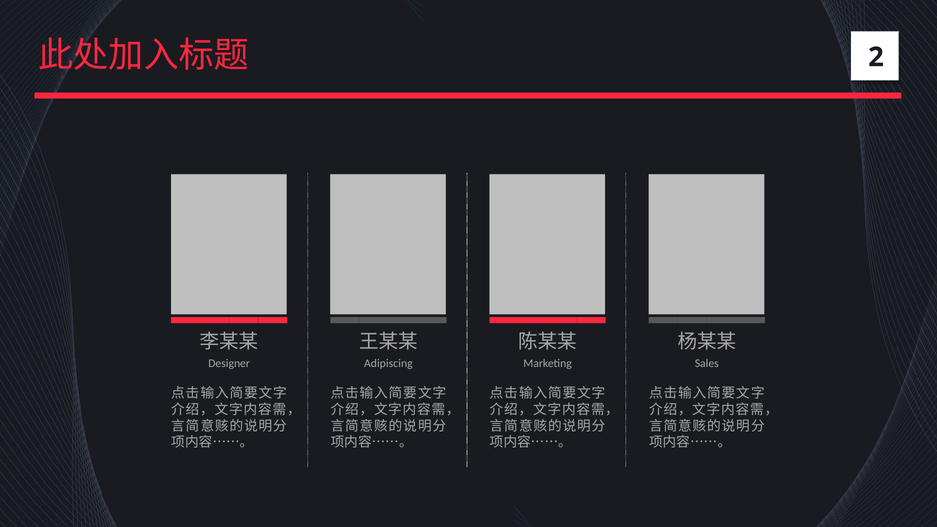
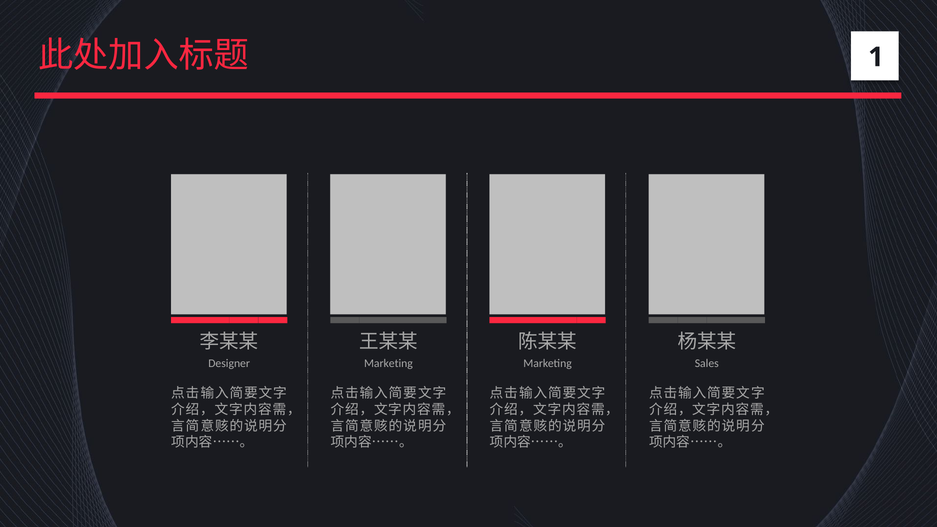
2: 2 -> 1 (876, 57)
Adipiscing: Adipiscing -> Marketing (388, 363)
